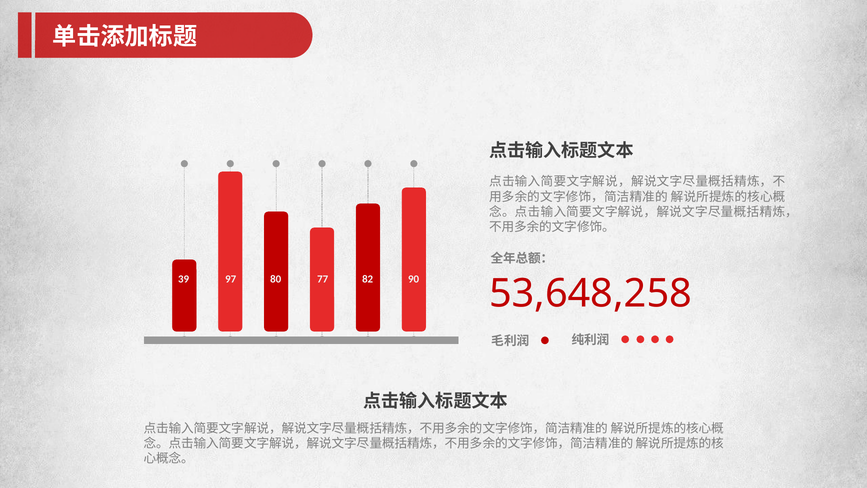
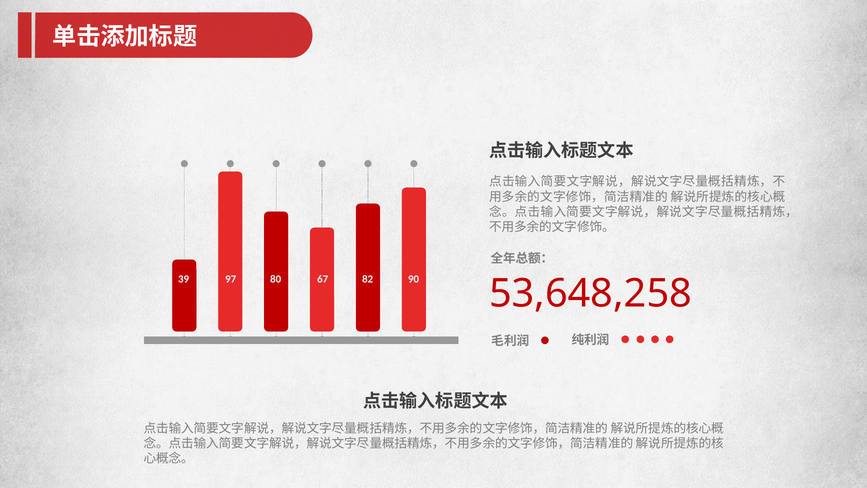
77: 77 -> 67 (323, 279)
